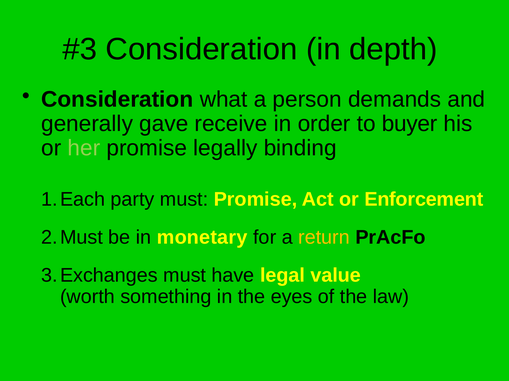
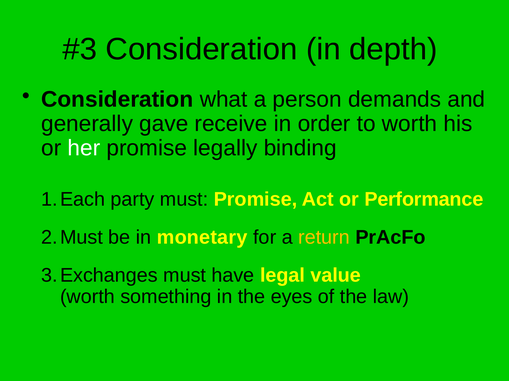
to buyer: buyer -> worth (410, 124)
her colour: light green -> white (84, 148)
Enforcement: Enforcement -> Performance (424, 200)
